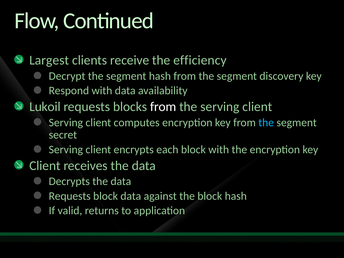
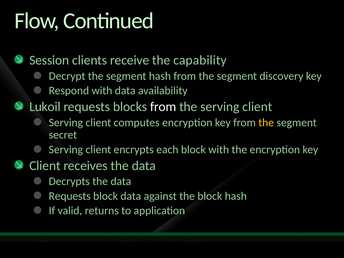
Largest: Largest -> Session (49, 60)
efficiency: efficiency -> capability (200, 60)
the colour: light blue -> yellow (266, 122)
